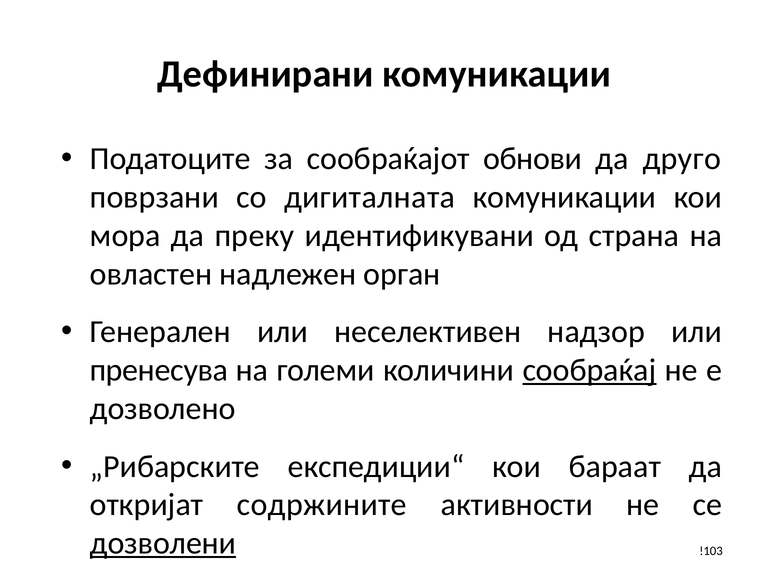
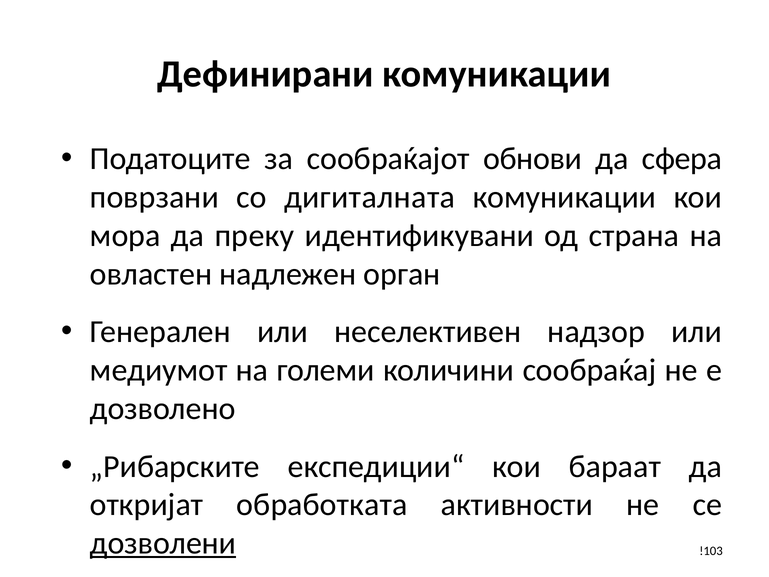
друго: друго -> сфера (682, 159)
пренесува: пренесува -> медиумот (159, 370)
сообраќај underline: present -> none (589, 370)
содржините: содржините -> обработката (322, 505)
